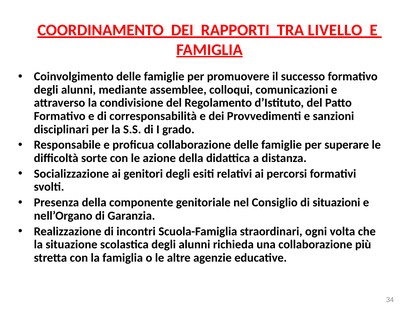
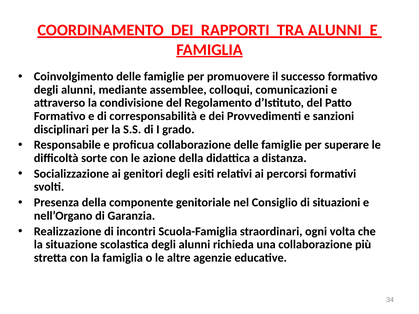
TRA LIVELLO: LIVELLO -> ALUNNI (335, 30)
